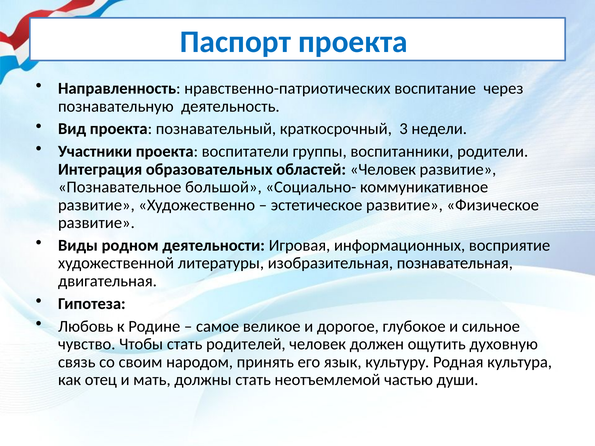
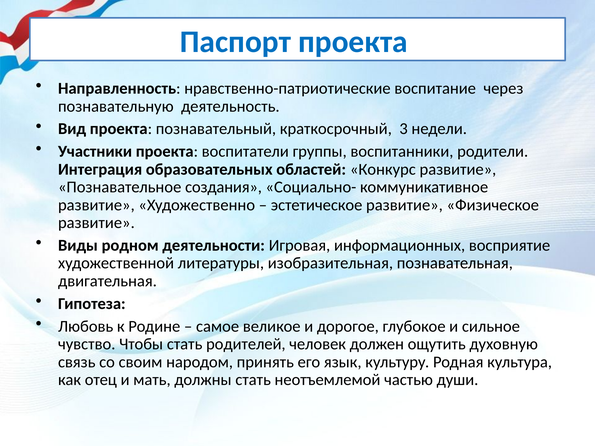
нравственно-патриотических: нравственно-патриотических -> нравственно-патриотические (287, 88)
областей Человек: Человек -> Конкурс (383, 169)
большой: большой -> создания (224, 187)
